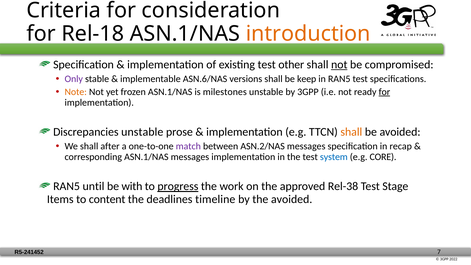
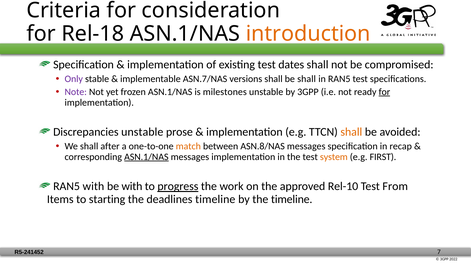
other: other -> dates (291, 65)
not underline: present -> none (339, 65)
ASN.6/NAS: ASN.6/NAS -> ASN.7/NAS (205, 79)
be keep: keep -> shall (307, 79)
Note colour: orange -> purple (76, 92)
match colour: purple -> orange (188, 146)
ASN.2/NAS: ASN.2/NAS -> ASN.8/NAS (263, 146)
ASN.1/NAS underline: none -> present (146, 157)
system colour: blue -> orange (334, 157)
CORE: CORE -> FIRST (383, 157)
RAN5 until: until -> with (93, 186)
Rel-38: Rel-38 -> Rel-10 (343, 186)
Stage: Stage -> From (395, 186)
content: content -> starting (107, 199)
the avoided: avoided -> timeline (292, 199)
